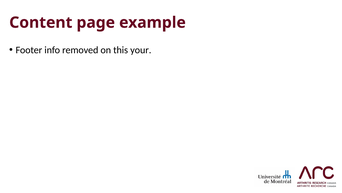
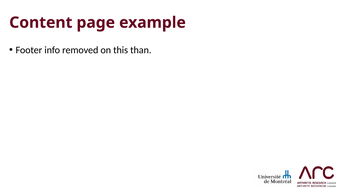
your: your -> than (141, 50)
